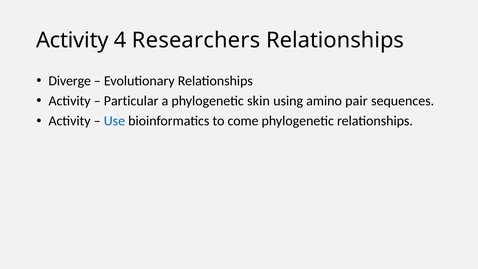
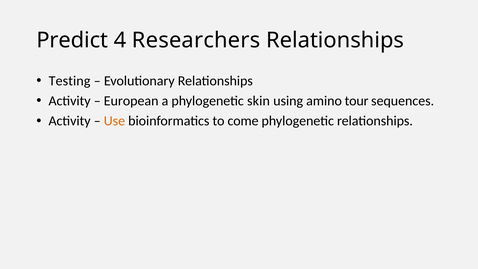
Activity: Activity -> Predict (72, 40)
Diverge: Diverge -> Testing (70, 81)
Particular: Particular -> European (131, 101)
pair: pair -> tour (357, 101)
Use colour: blue -> orange (114, 121)
